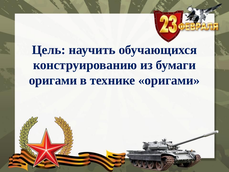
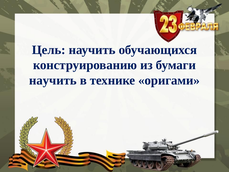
оригами: оригами -> научить (53, 80)
